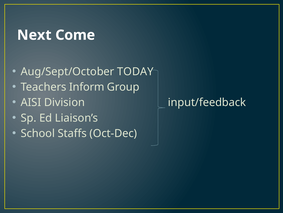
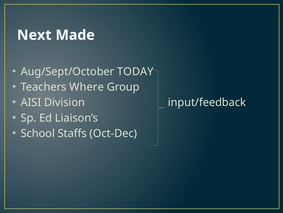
Come: Come -> Made (75, 35)
Inform: Inform -> Where (87, 87)
